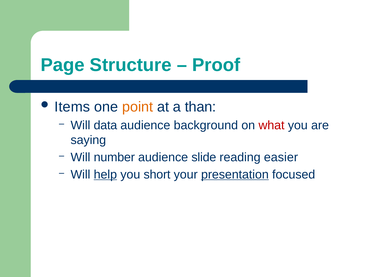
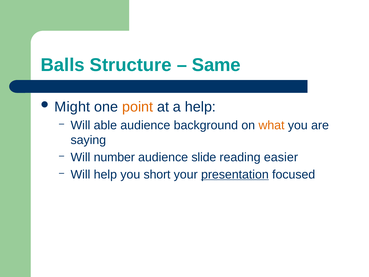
Page: Page -> Balls (63, 65)
Proof: Proof -> Same (216, 65)
Items: Items -> Might (72, 107)
a than: than -> help (200, 107)
data: data -> able (105, 125)
what colour: red -> orange (271, 125)
help underline: present -> none (105, 174)
